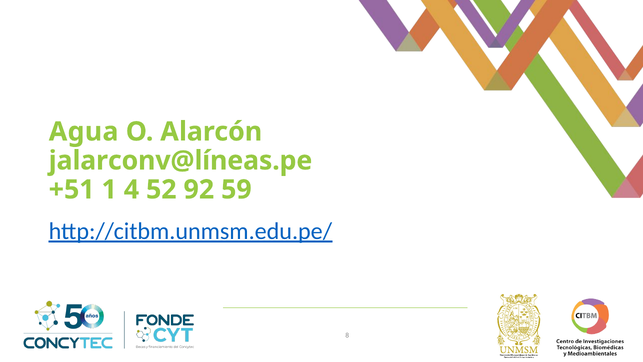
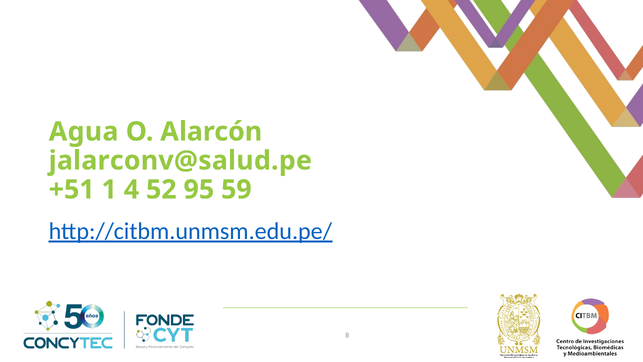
jalarconv@líneas.pe: jalarconv@líneas.pe -> jalarconv@salud.pe (180, 161)
92: 92 -> 95 (199, 189)
